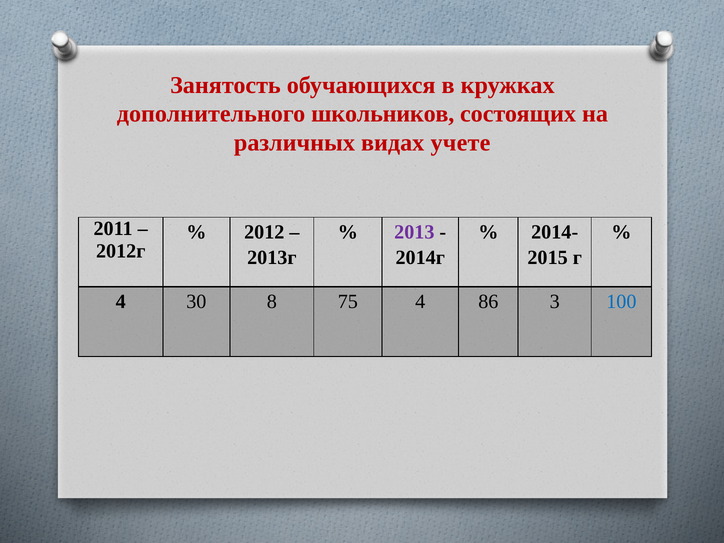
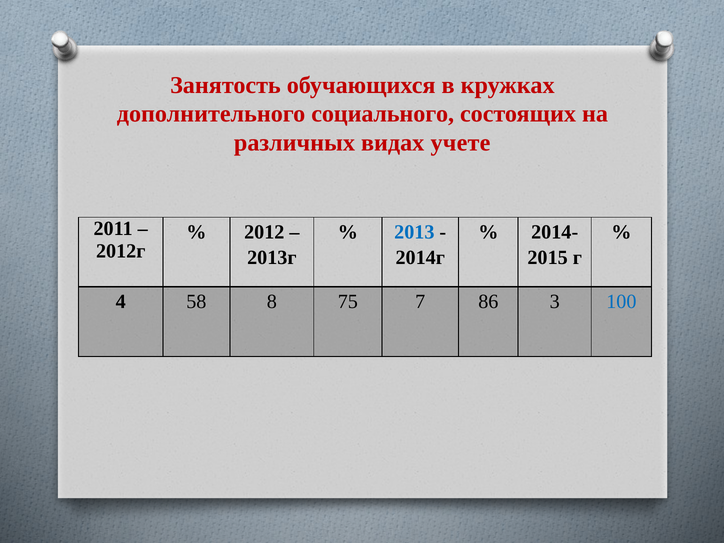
школьников: школьников -> социального (383, 114)
2013 colour: purple -> blue (414, 232)
30: 30 -> 58 (196, 302)
75 4: 4 -> 7 (420, 302)
